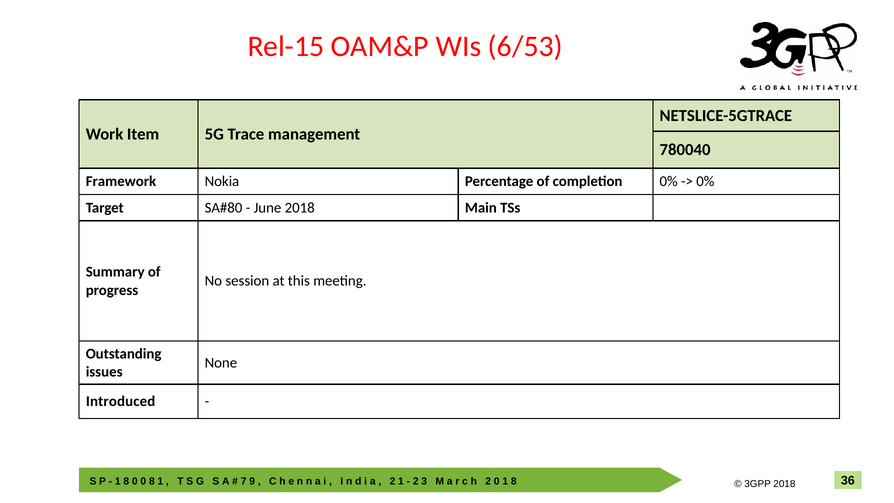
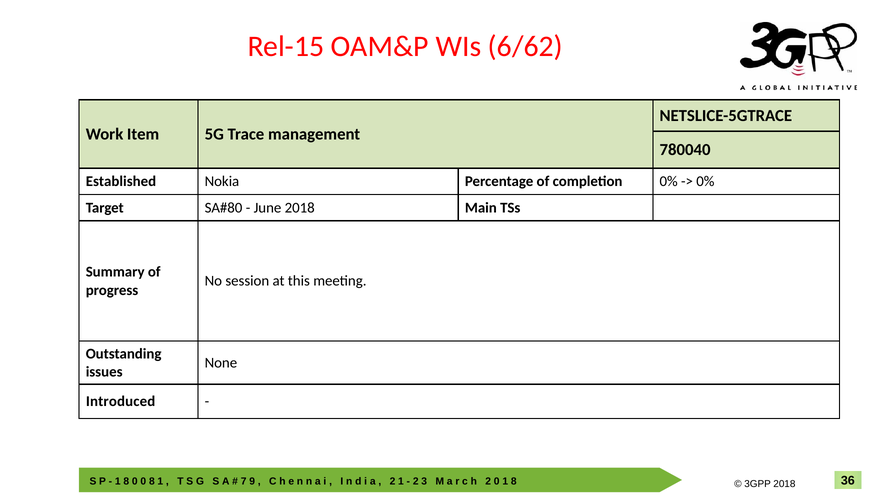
6/53: 6/53 -> 6/62 (525, 46)
Framework: Framework -> Established (121, 182)
